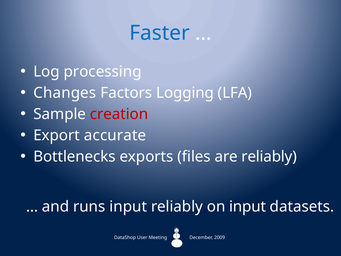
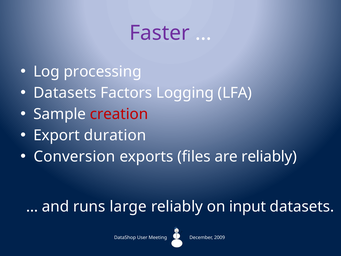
Faster colour: blue -> purple (160, 33)
Changes: Changes -> Datasets (65, 93)
accurate: accurate -> duration (115, 135)
Bottlenecks: Bottlenecks -> Conversion (74, 156)
runs input: input -> large (128, 207)
